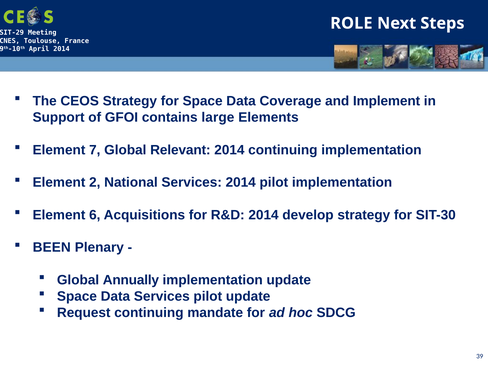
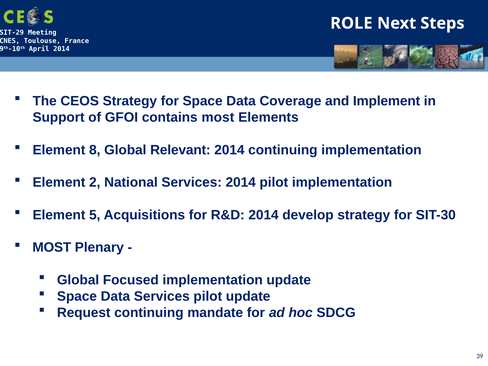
contains large: large -> most (218, 117)
7: 7 -> 8 (95, 150)
6: 6 -> 5 (95, 215)
BEEN: BEEN -> MOST (52, 247)
Annually: Annually -> Focused (131, 280)
